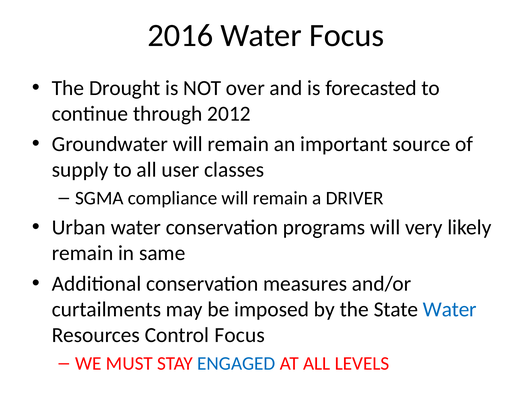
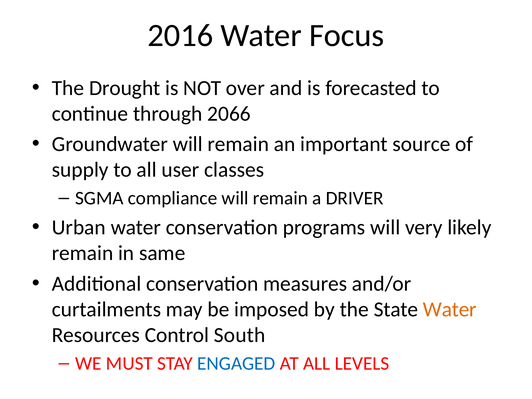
2012: 2012 -> 2066 (229, 114)
Water colour: blue -> orange (450, 309)
Control Focus: Focus -> South (240, 335)
